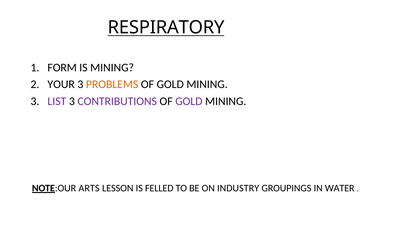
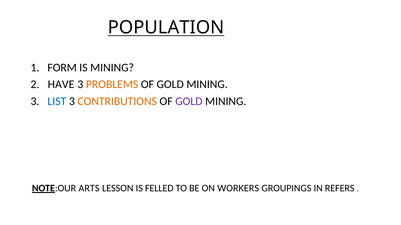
RESPIRATORY: RESPIRATORY -> POPULATION (166, 27)
YOUR: YOUR -> HAVE (61, 85)
LIST colour: purple -> blue (57, 101)
CONTRIBUTIONS colour: purple -> orange (117, 101)
INDUSTRY: INDUSTRY -> WORKERS (238, 189)
WATER: WATER -> REFERS (340, 189)
